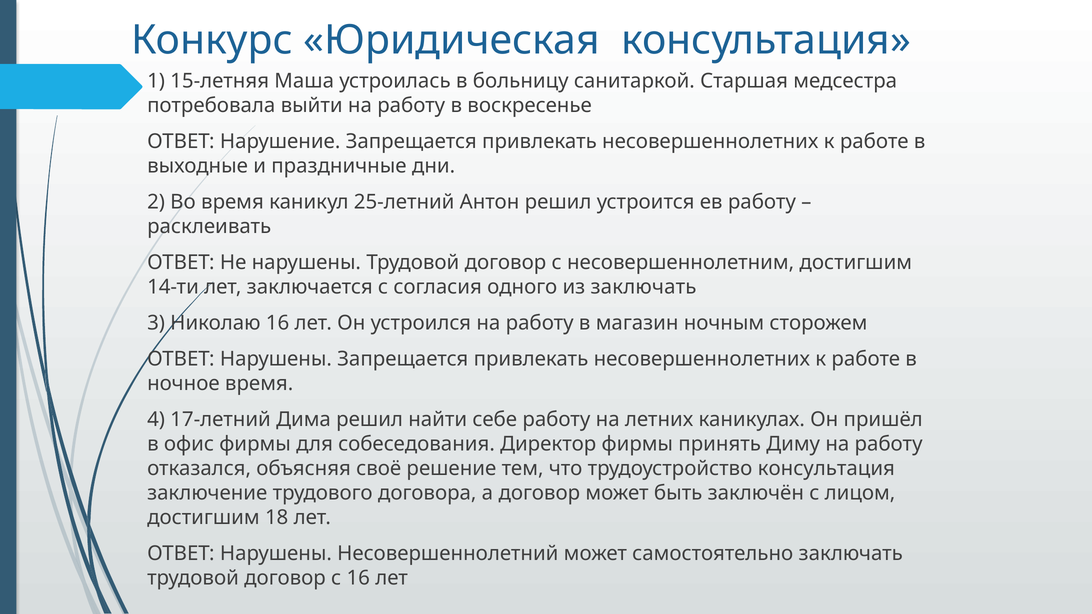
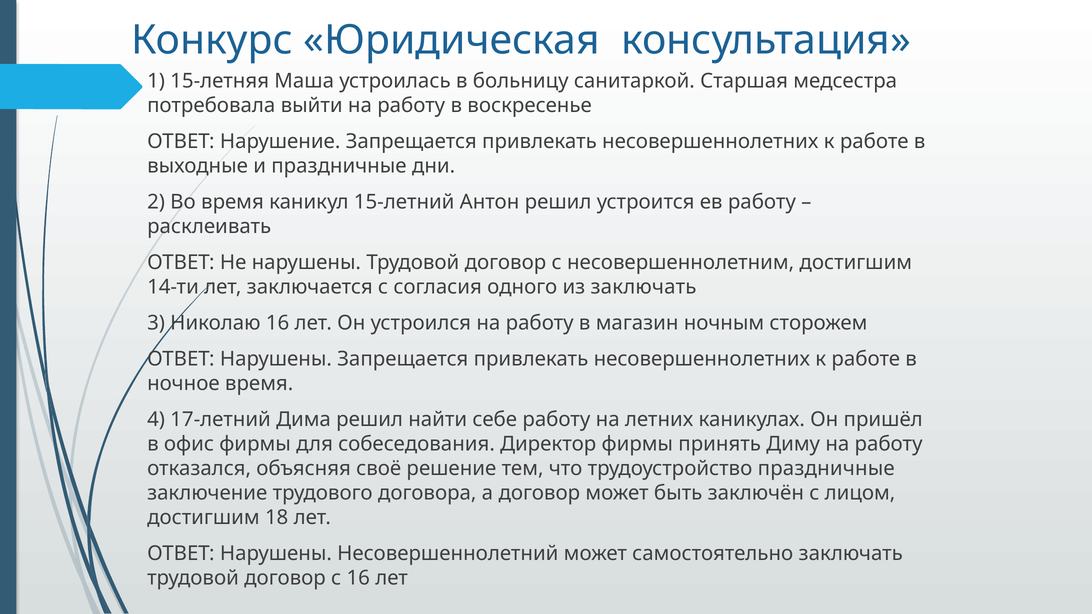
25-летний: 25-летний -> 15-летний (404, 202)
трудоустройство консультация: консультация -> праздничные (826, 469)
